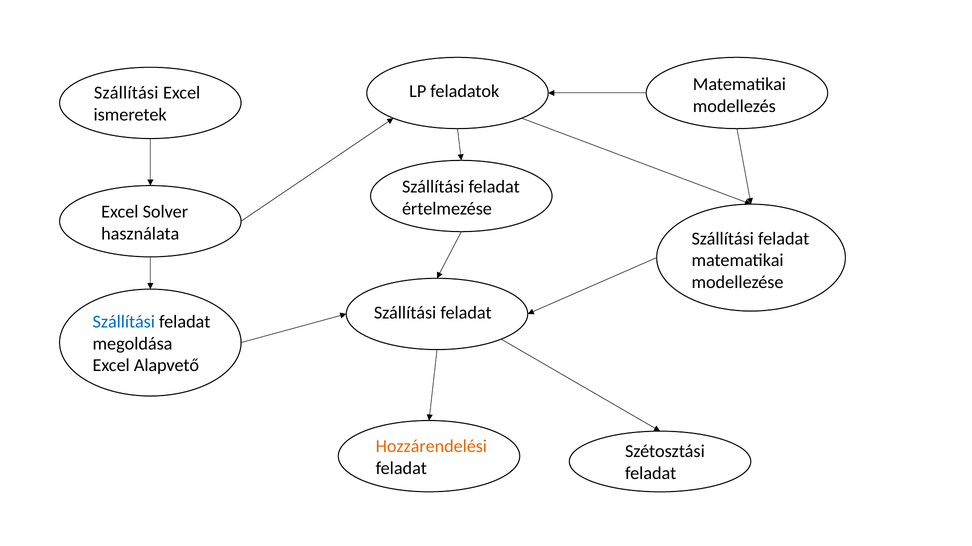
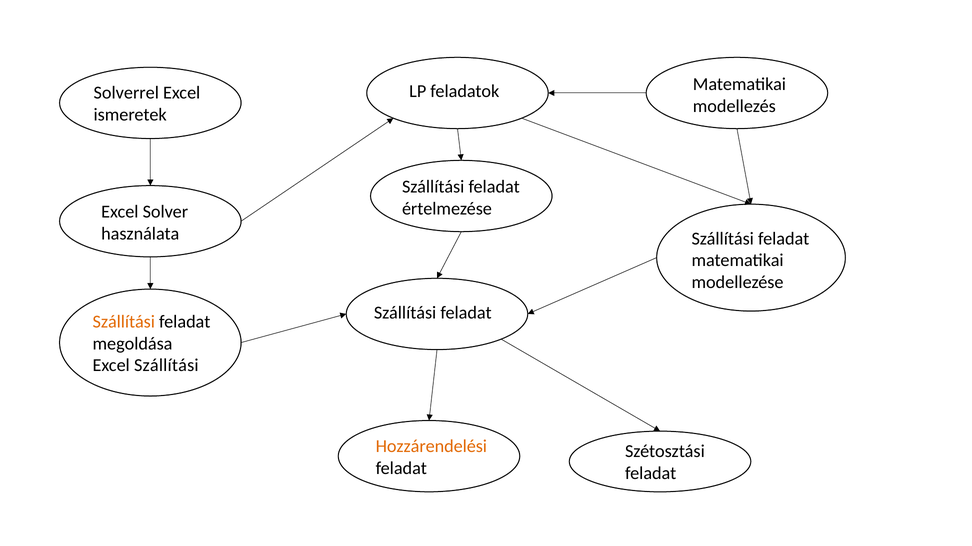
Szállítási: Szállítási -> Solverrel (126, 93)
Szállítási colour: blue -> orange (124, 322)
Excel Alapvető: Alapvető -> Szállítási (166, 366)
